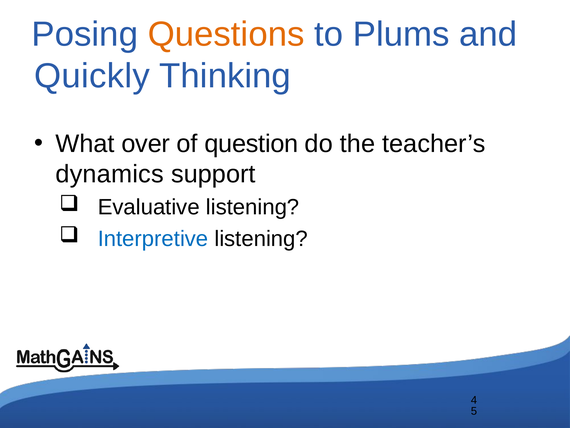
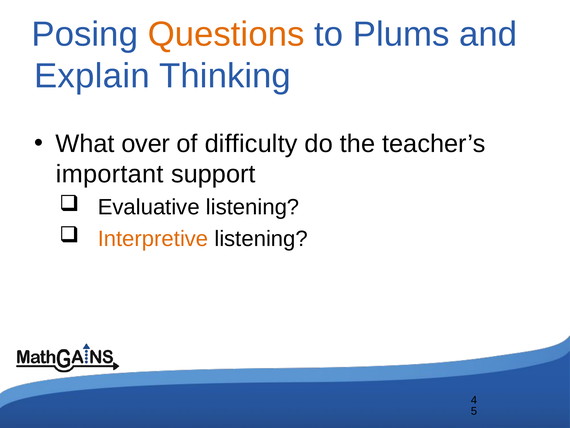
Quickly: Quickly -> Explain (92, 76)
question: question -> difficulty (251, 144)
dynamics: dynamics -> important (110, 174)
Interpretive colour: blue -> orange (153, 238)
